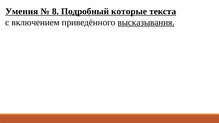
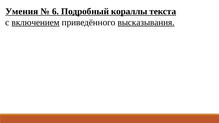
8: 8 -> 6 (55, 11)
которые: которые -> кораллы (129, 11)
включением underline: none -> present (36, 22)
